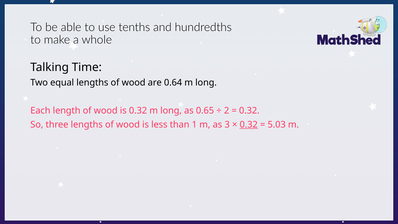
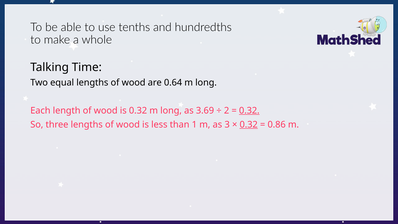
0.65: 0.65 -> 3.69 (205, 111)
0.32 underline: none -> present (249, 111)
5.03: 5.03 -> 0.86 (277, 125)
